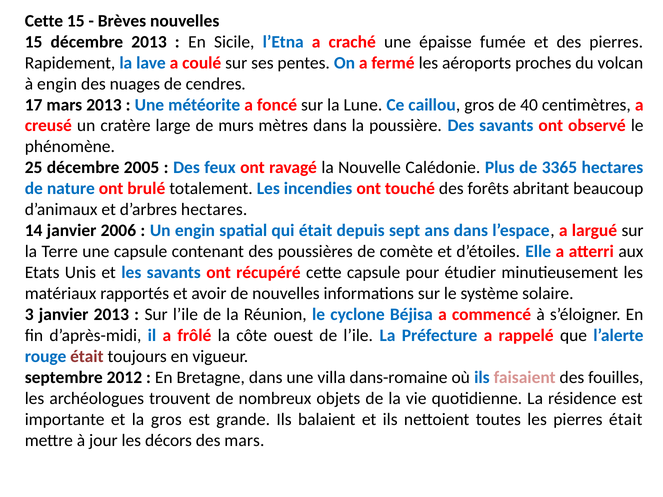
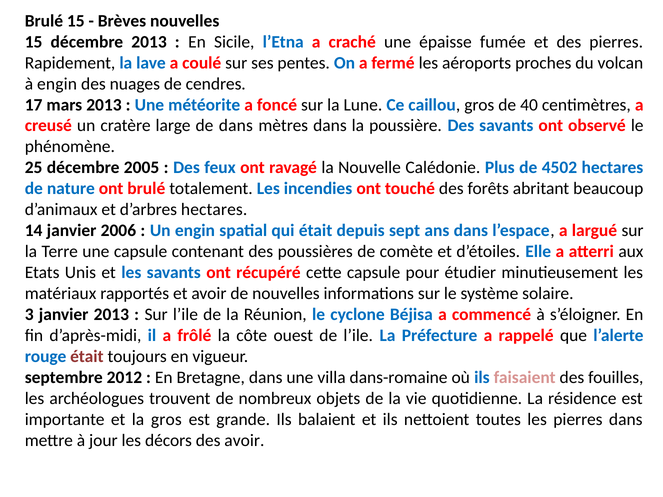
Cette: Cette -> Brulé (44, 21)
de murs: murs -> dans (236, 126)
3365: 3365 -> 4502 (559, 168)
pierres était: était -> dans (626, 420)
des mars: mars -> avoir (244, 441)
